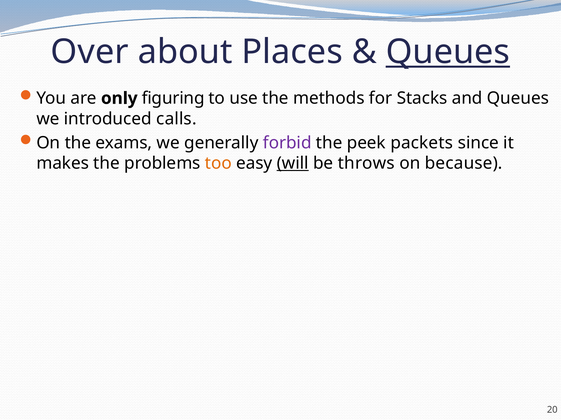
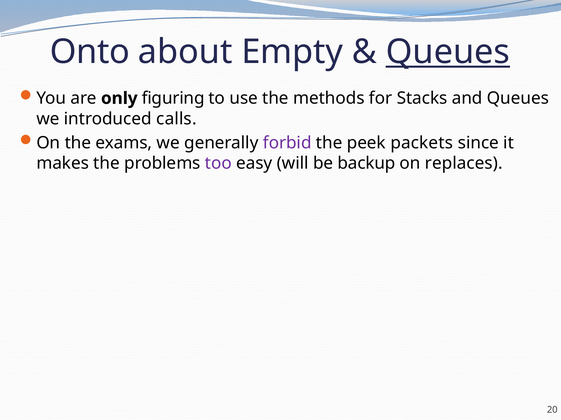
Over: Over -> Onto (90, 52)
Places: Places -> Empty (292, 52)
too colour: orange -> purple (218, 164)
will underline: present -> none (293, 164)
throws: throws -> backup (366, 164)
because: because -> replaces (464, 164)
